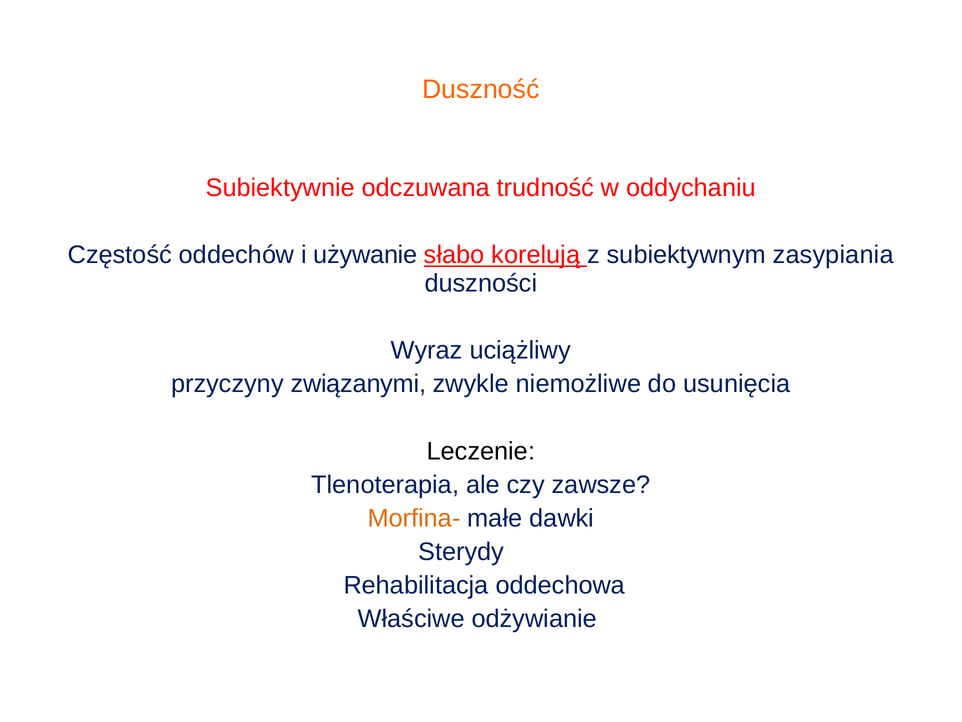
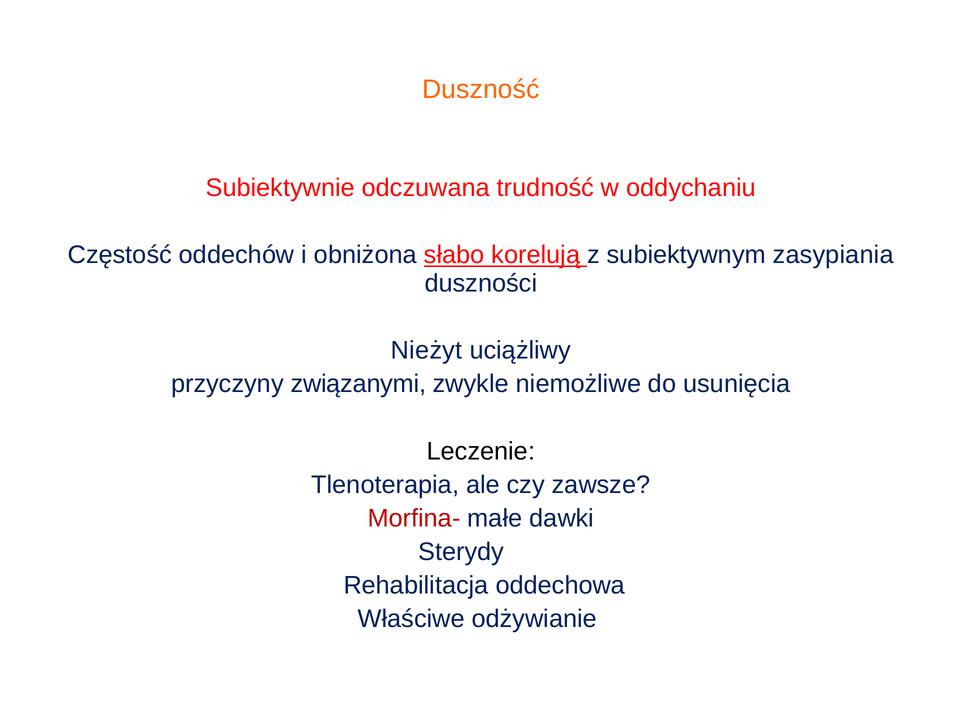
używanie: używanie -> obniżona (365, 255)
Wyraz: Wyraz -> Nieżyt (427, 350)
Morfina- colour: orange -> red (414, 518)
